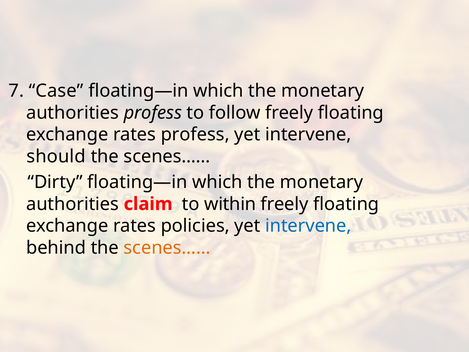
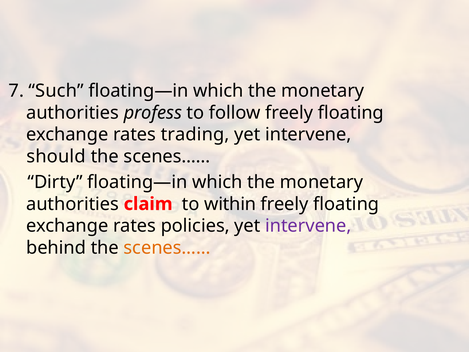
Case: Case -> Such (56, 91)
rates profess: profess -> trading (195, 135)
intervene colour: blue -> purple (308, 226)
